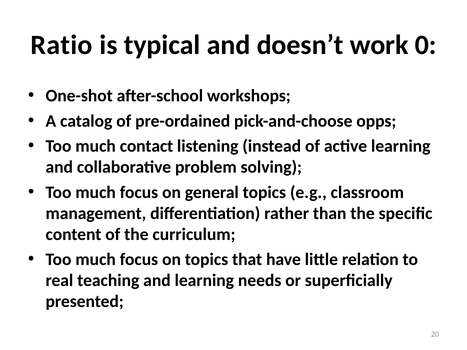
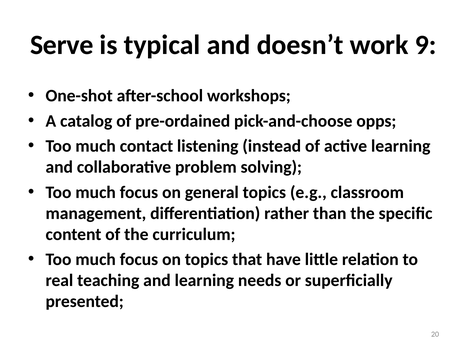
Ratio: Ratio -> Serve (62, 45)
0: 0 -> 9 (426, 45)
